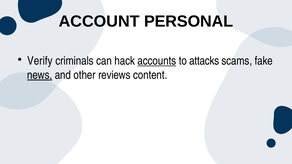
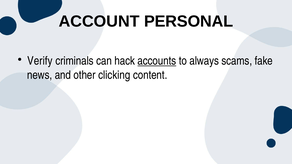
attacks: attacks -> always (204, 61)
news underline: present -> none (40, 75)
reviews: reviews -> clicking (114, 75)
